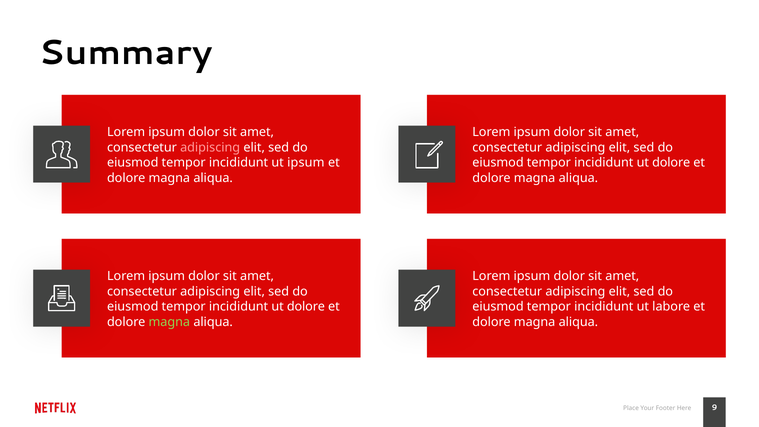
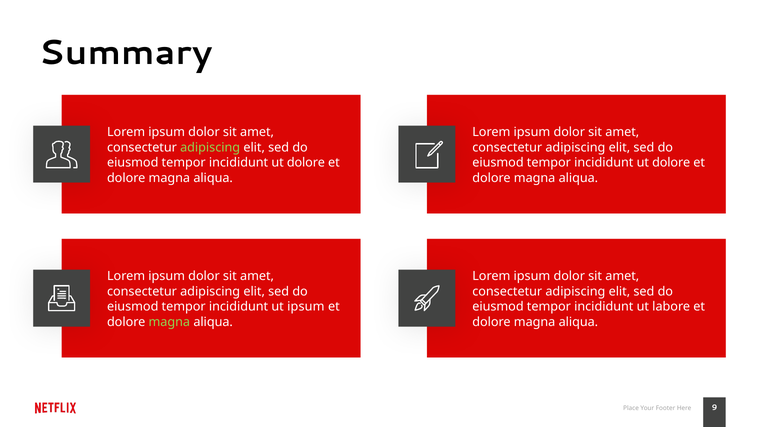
adipiscing colour: pink -> light green (210, 147)
ipsum: ipsum -> dolore (306, 163)
dolore: dolore -> ipsum (306, 307)
